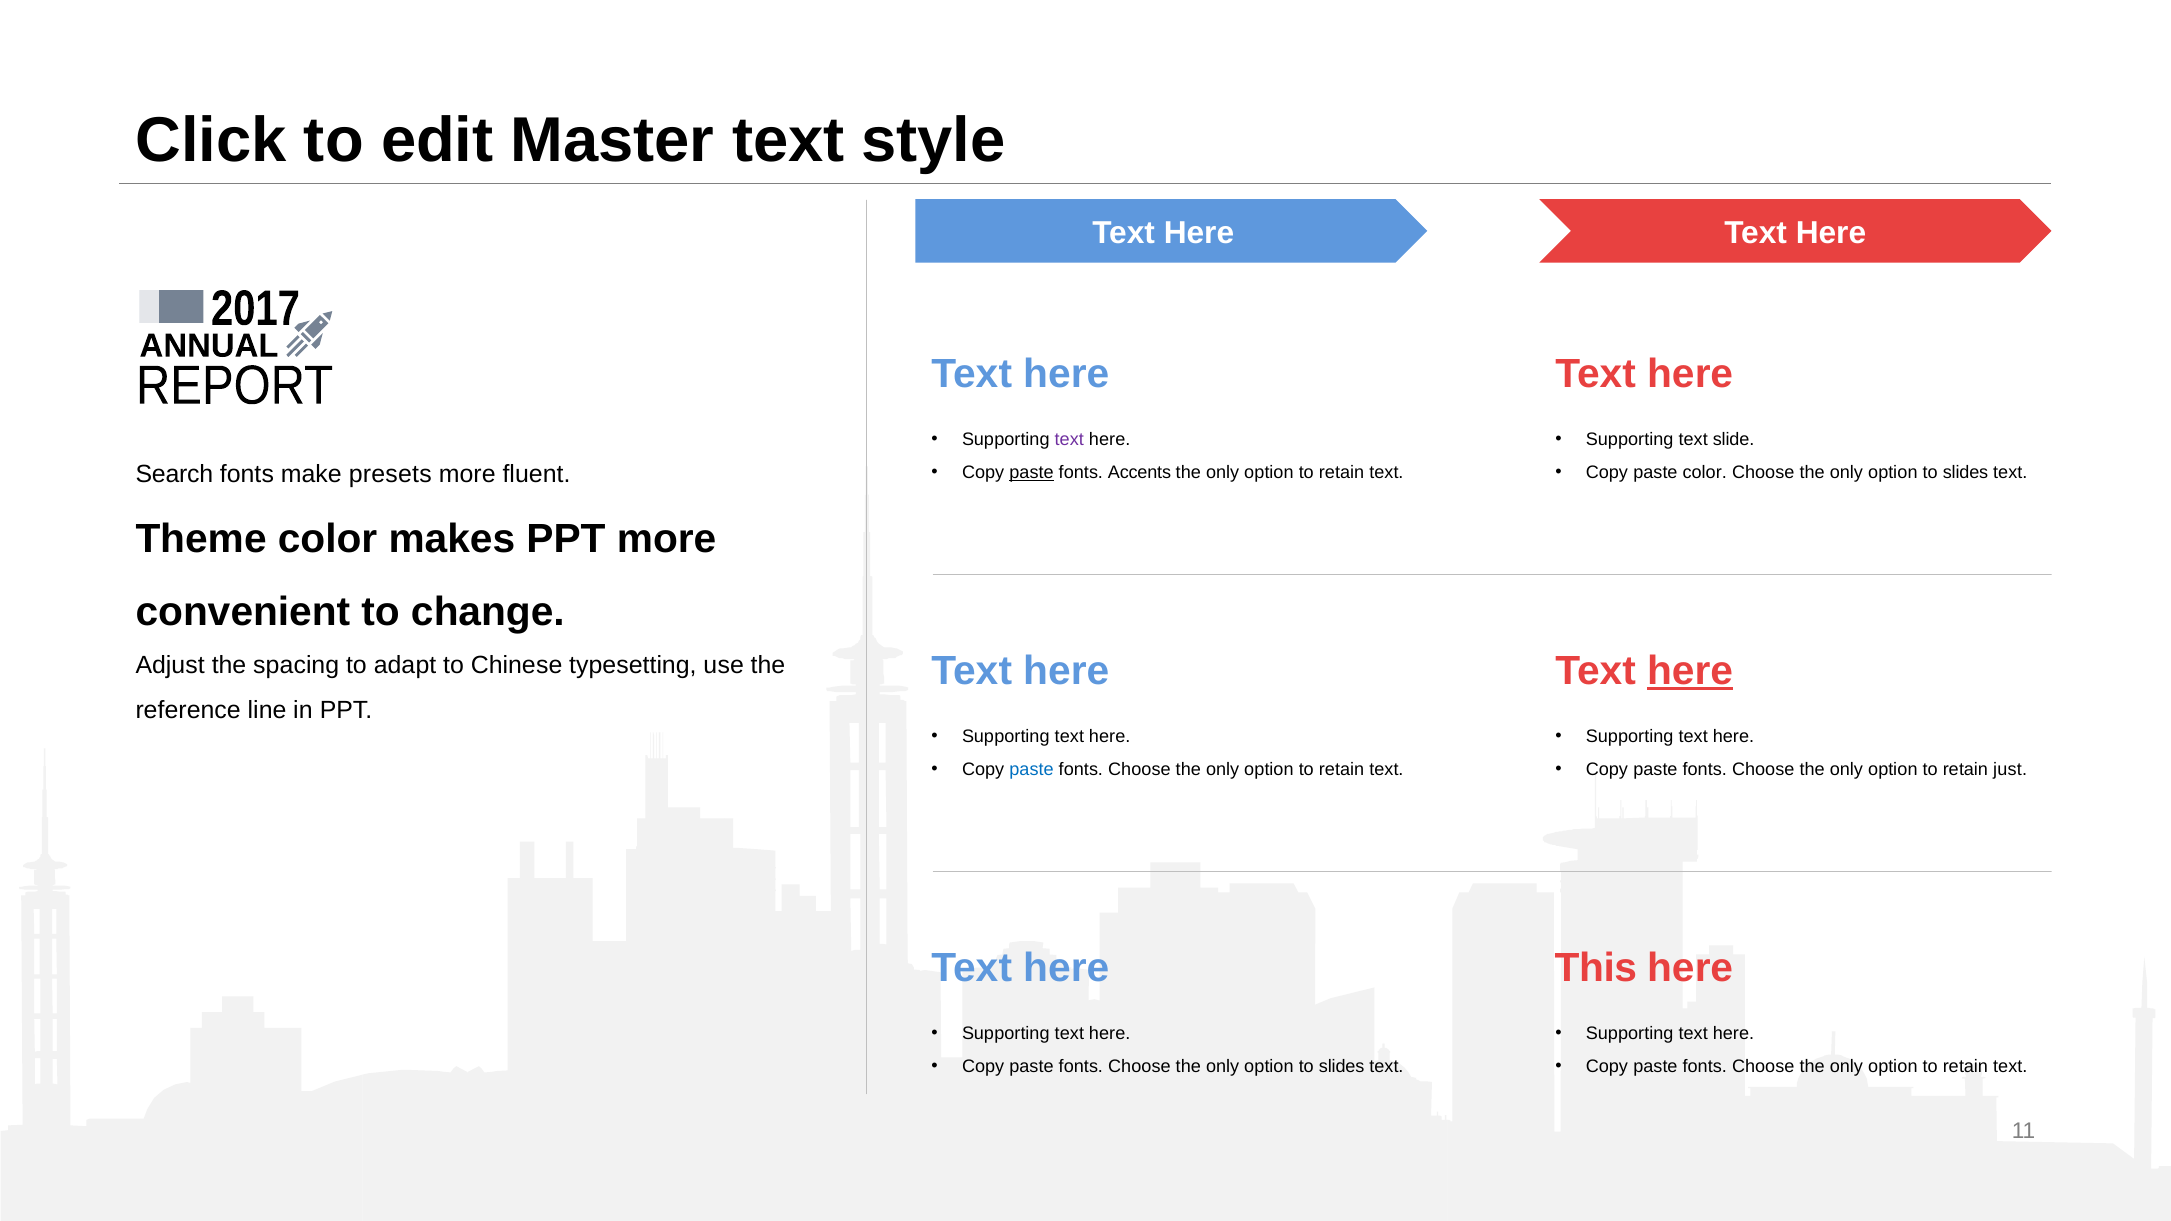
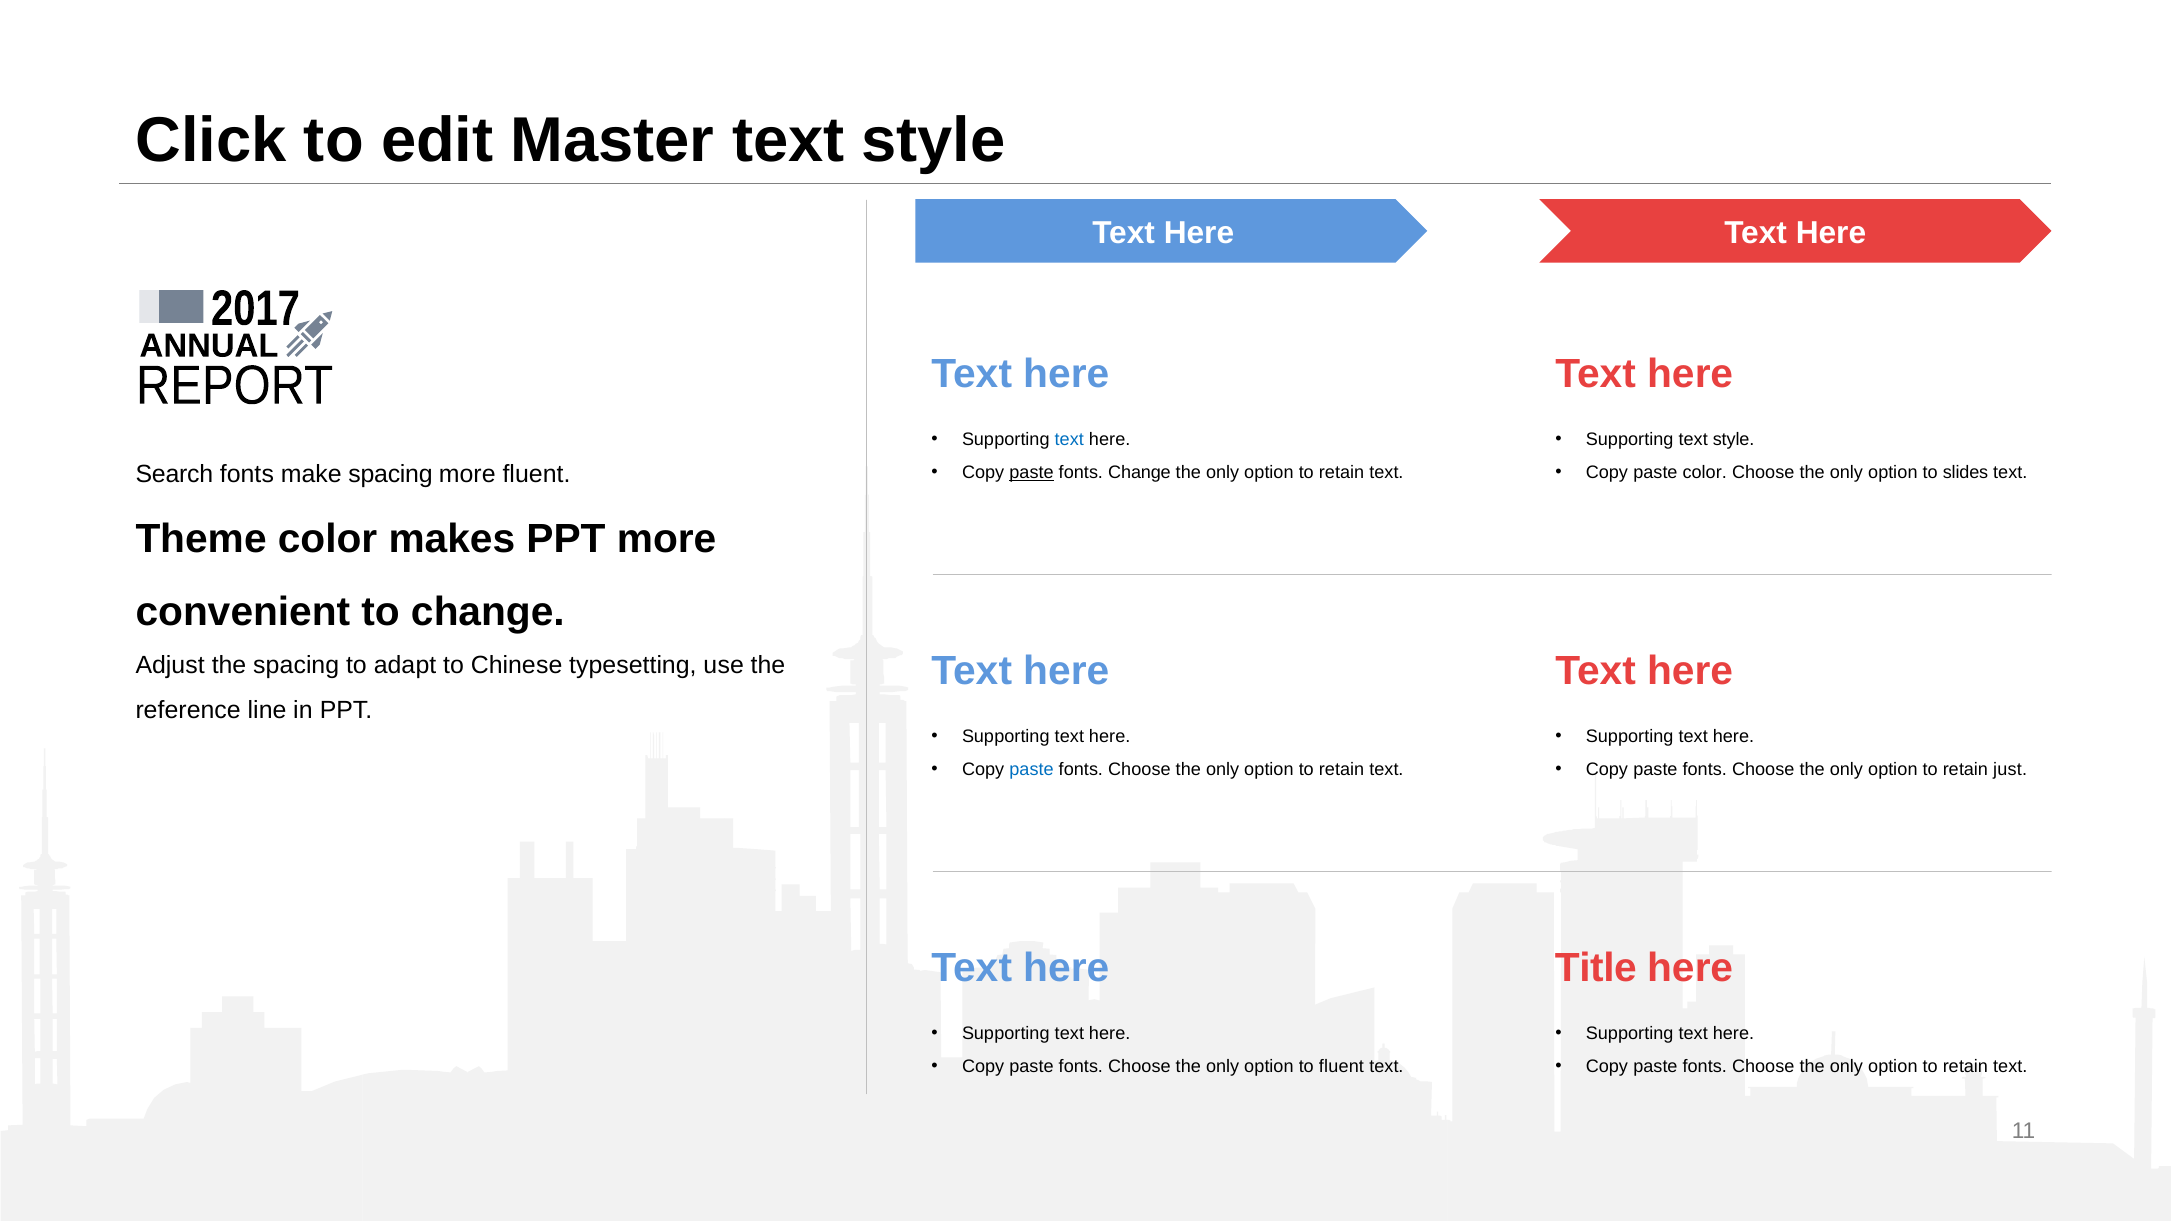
text colour: purple -> blue (1069, 440)
Supporting text slide: slide -> style (1734, 440)
make presets: presets -> spacing (391, 474)
fonts Accents: Accents -> Change (1139, 473)
here underline: present -> none (1690, 671)
This: This -> Title (1596, 968)
slides: slides -> fluent (1341, 1067)
